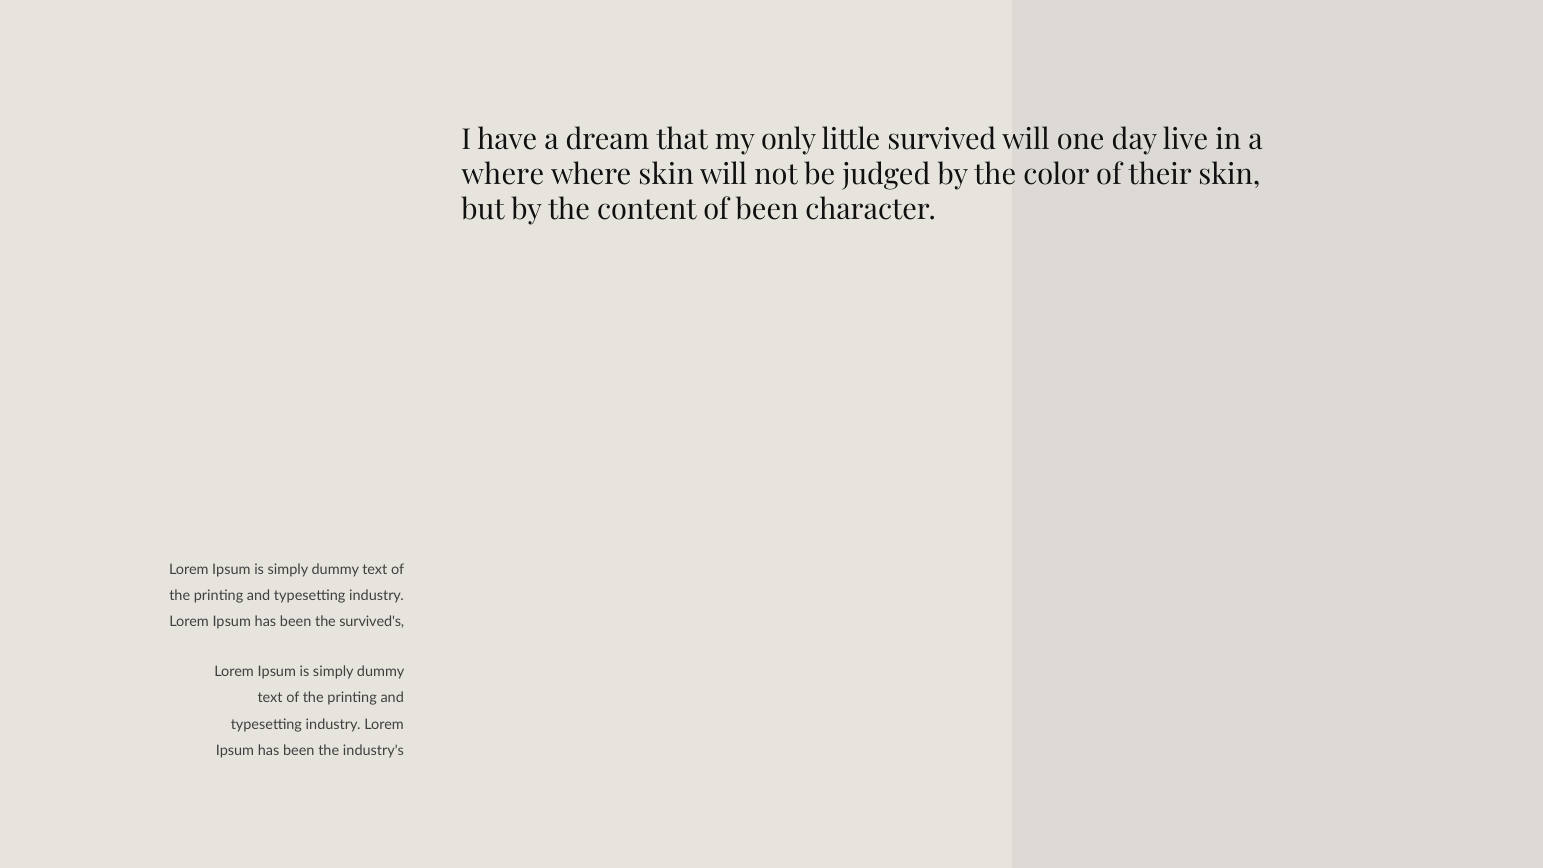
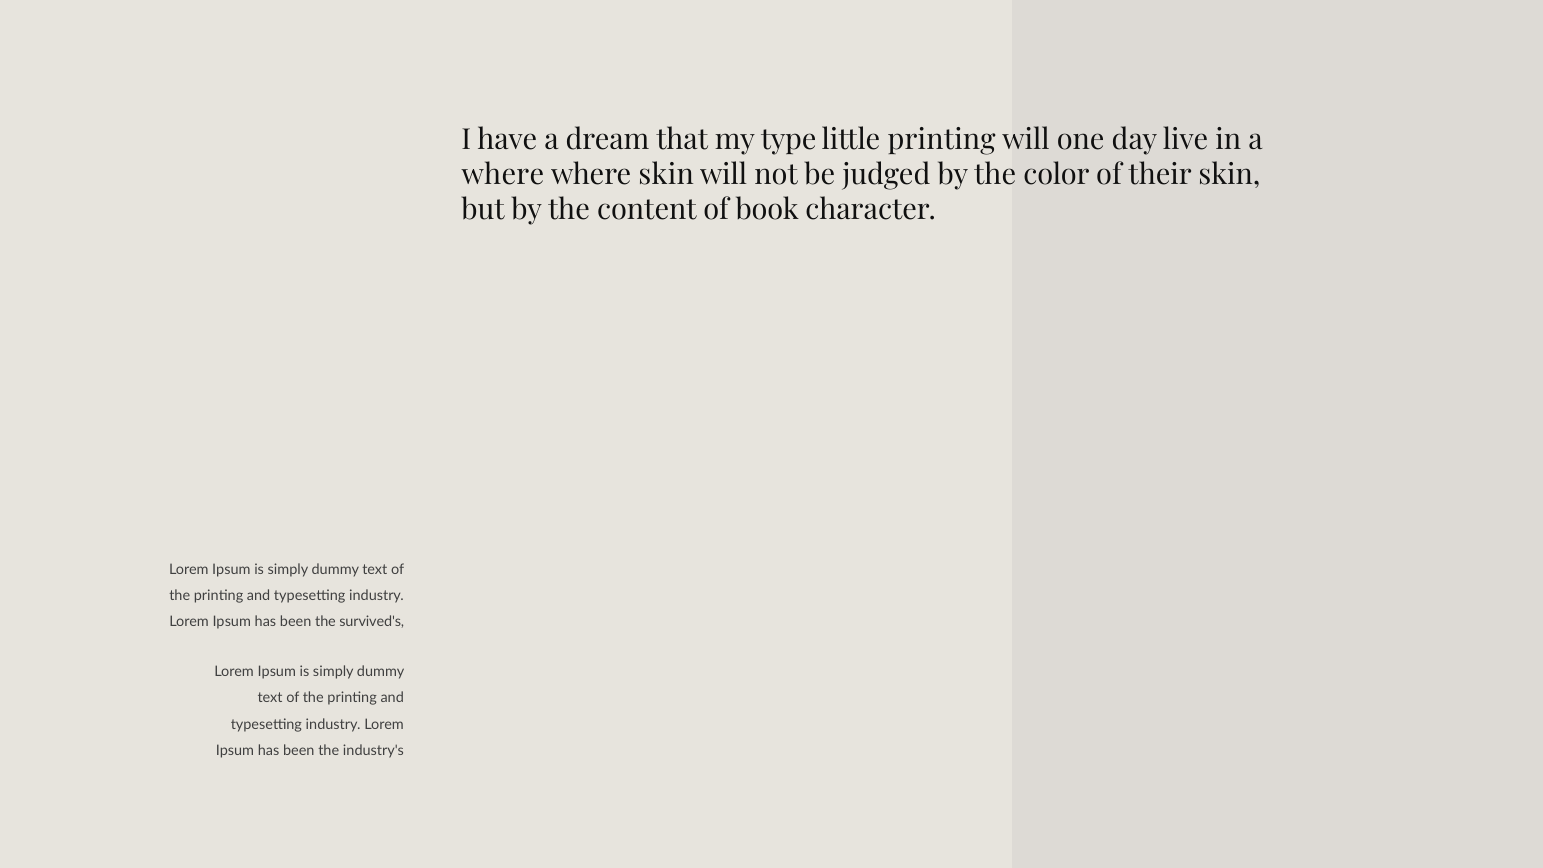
only: only -> type (789, 140)
little survived: survived -> printing (942, 140)
of been: been -> book (767, 210)
